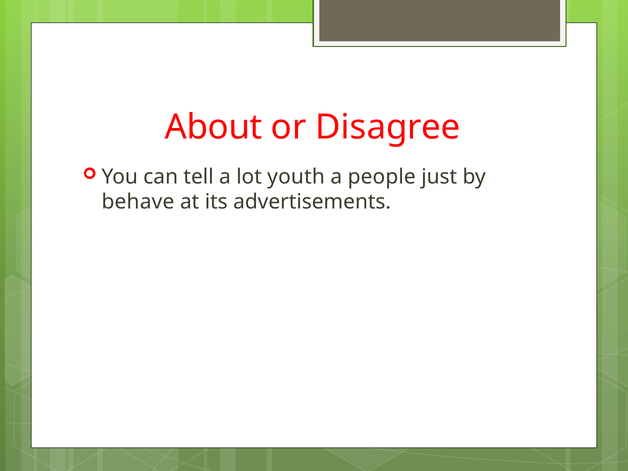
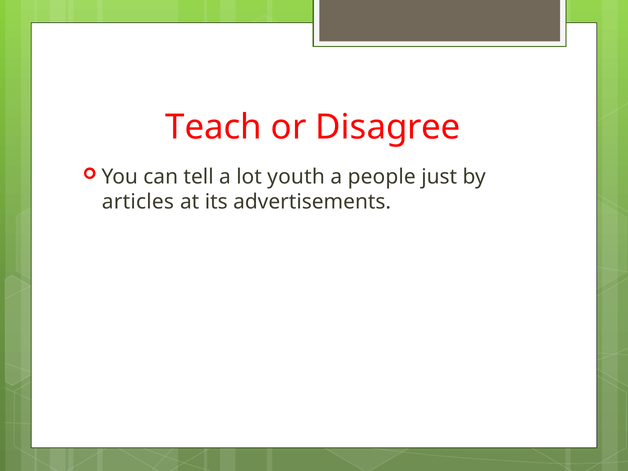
About: About -> Teach (214, 127)
behave: behave -> articles (138, 202)
